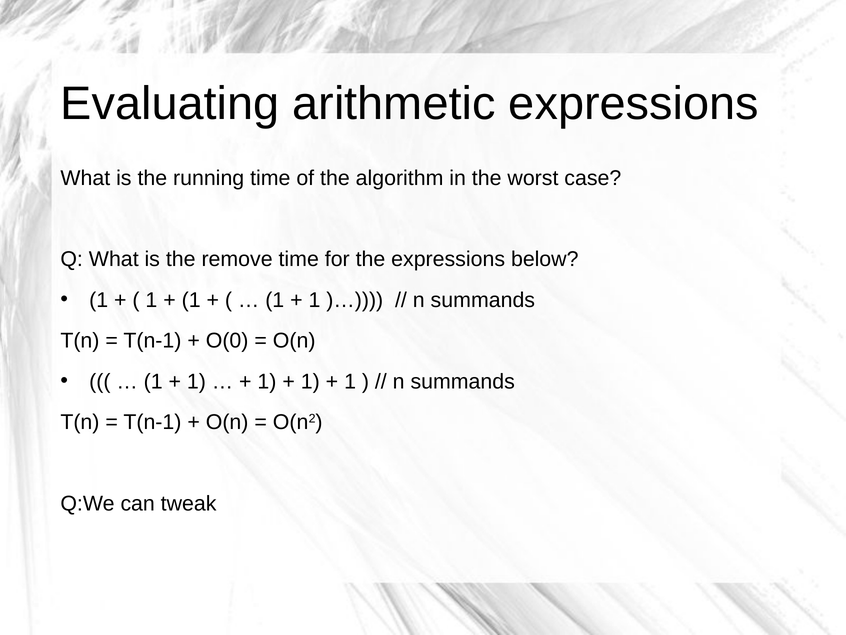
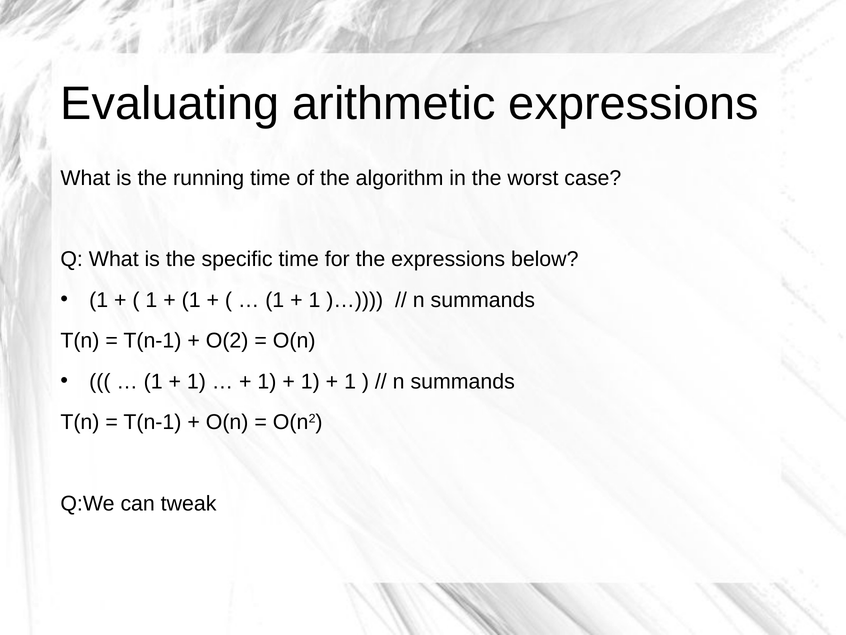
remove: remove -> specific (237, 259)
O(0: O(0 -> O(2 (227, 341)
